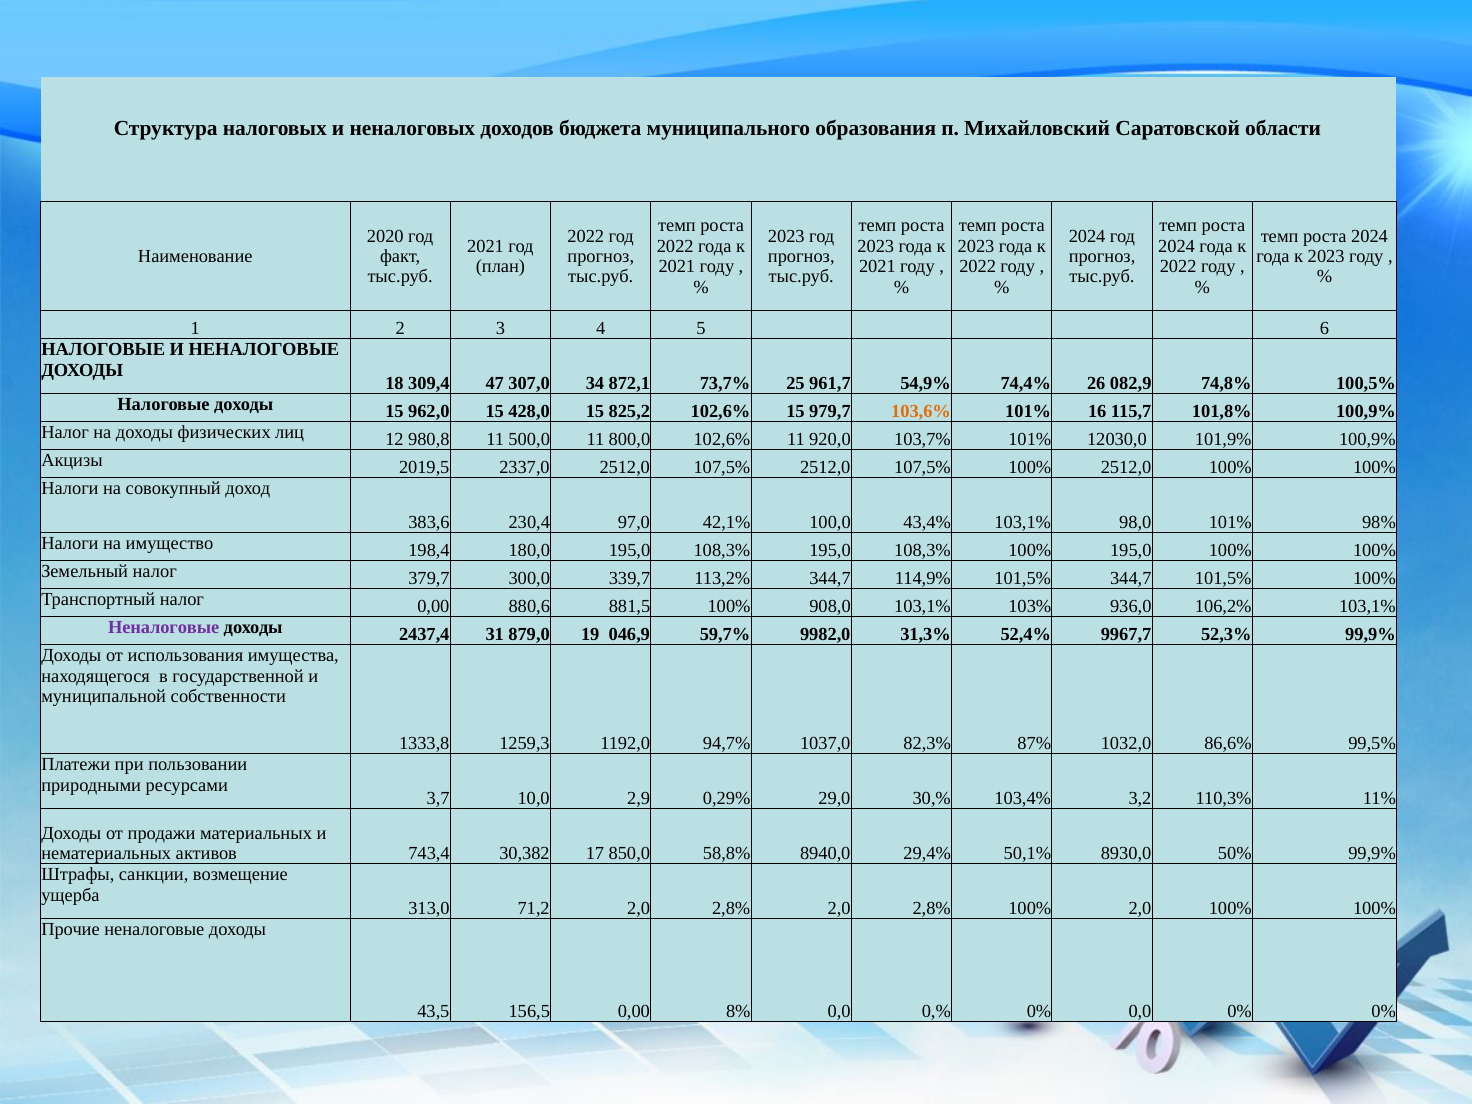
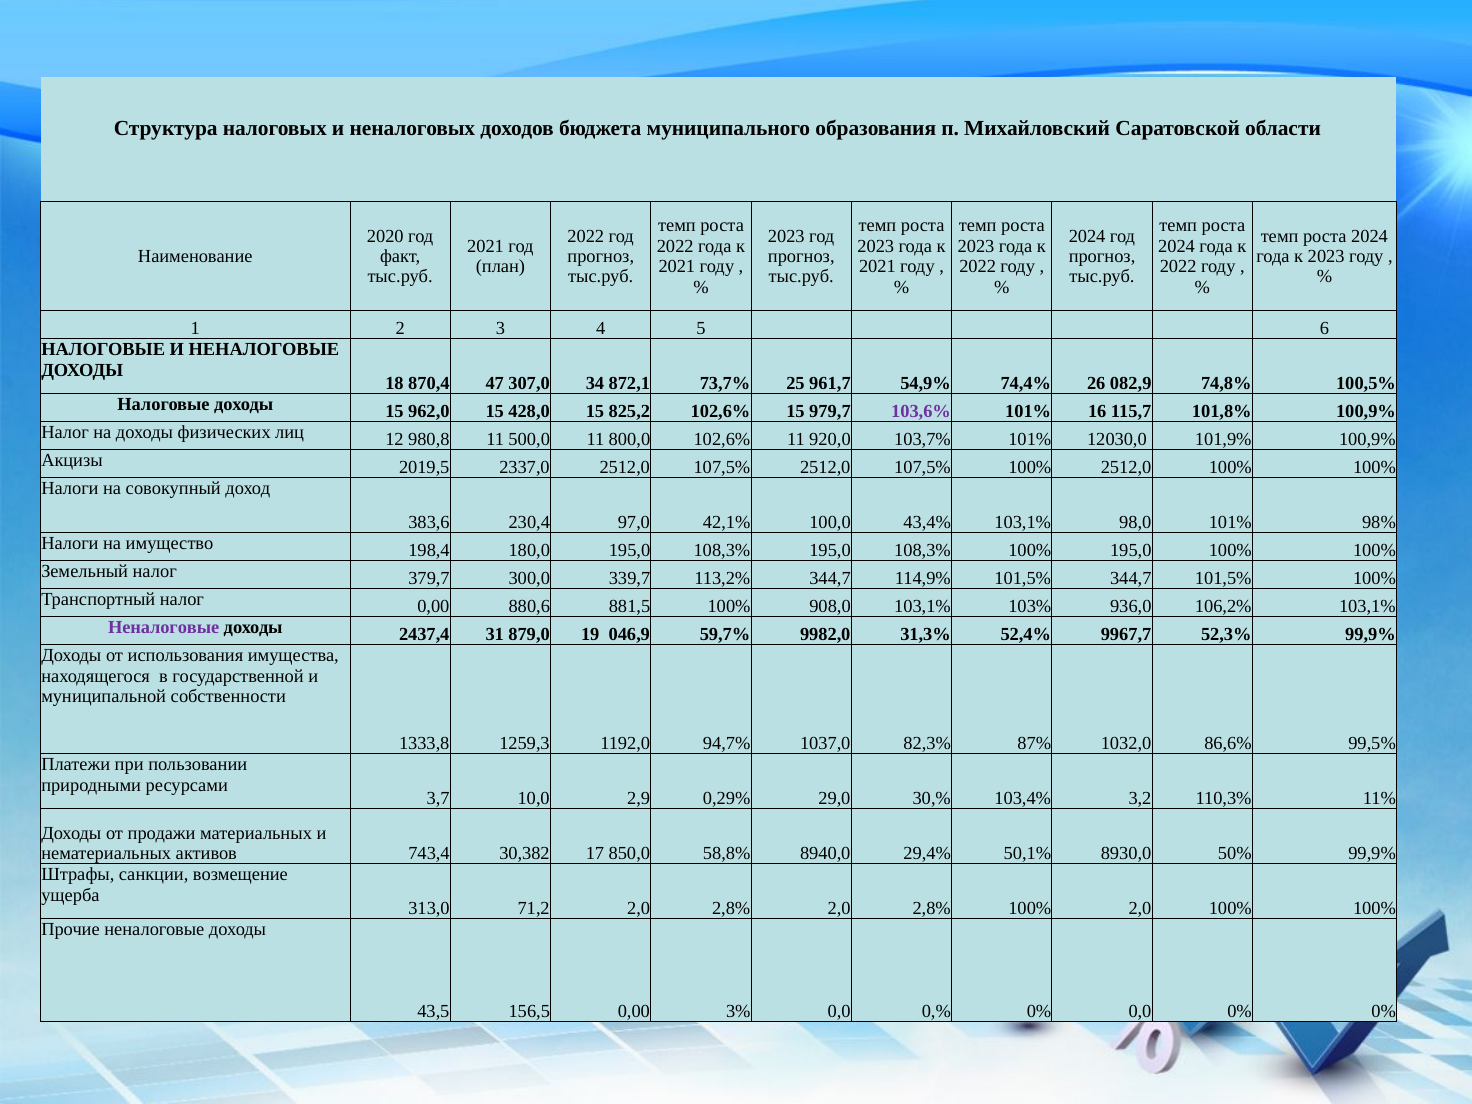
309,4: 309,4 -> 870,4 (429, 383)
103,6% colour: orange -> purple (921, 411)
8%: 8% -> 3% (738, 1011)
